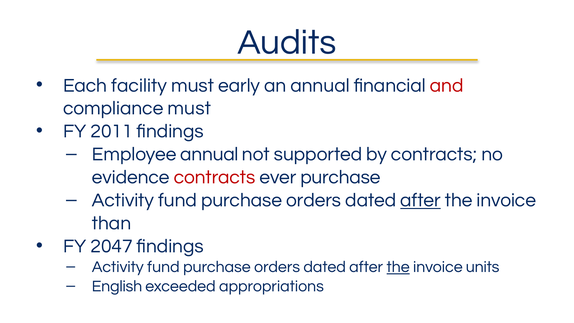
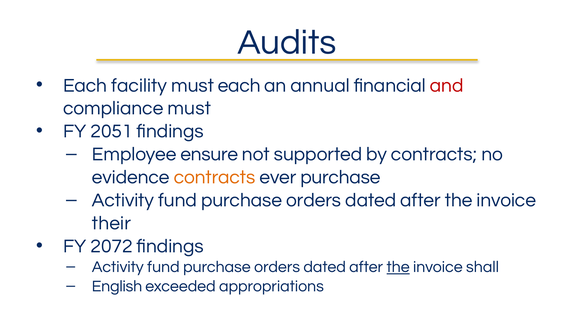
must early: early -> each (239, 85)
2011: 2011 -> 2051 (112, 131)
Employee annual: annual -> ensure (209, 154)
contracts colour: red -> orange (215, 177)
after underline: present -> none (420, 200)
than: than -> their (111, 223)
2047: 2047 -> 2072 (112, 246)
units: units -> shall (483, 267)
